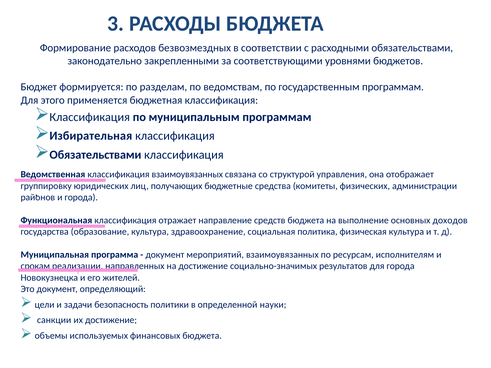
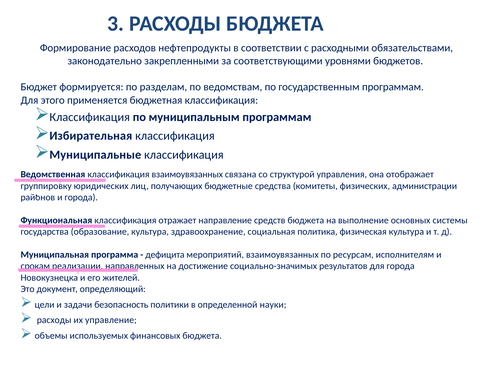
безвозмездных: безвозмездных -> нефтепродукты (195, 48)
Обязательствами: Обязательствами -> Муниципальные (95, 155)
доходов: доходов -> системы (450, 220)
документ: документ -> дефицита (165, 255)
санкции: санкции -> расходы (54, 320)
их достижение: достижение -> управление (111, 320)
